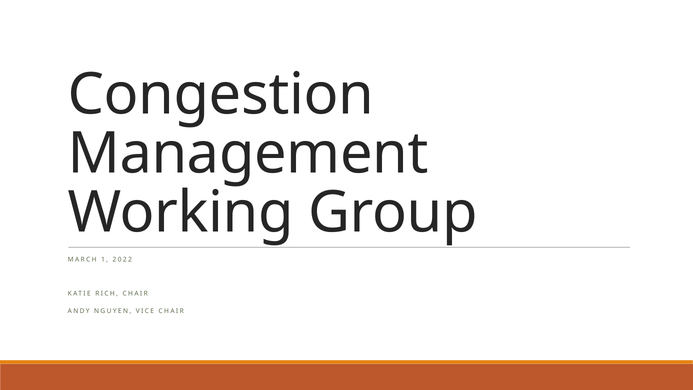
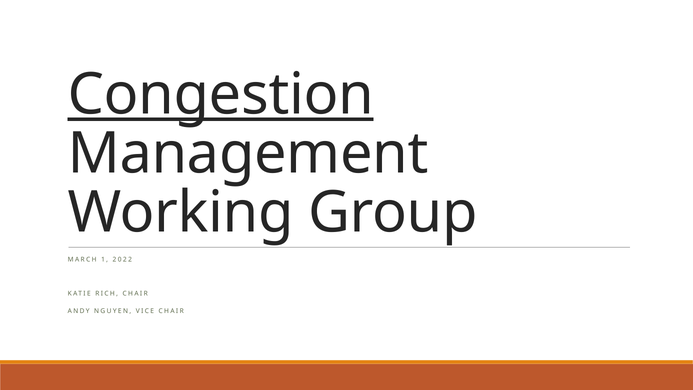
Congestion underline: none -> present (221, 95)
